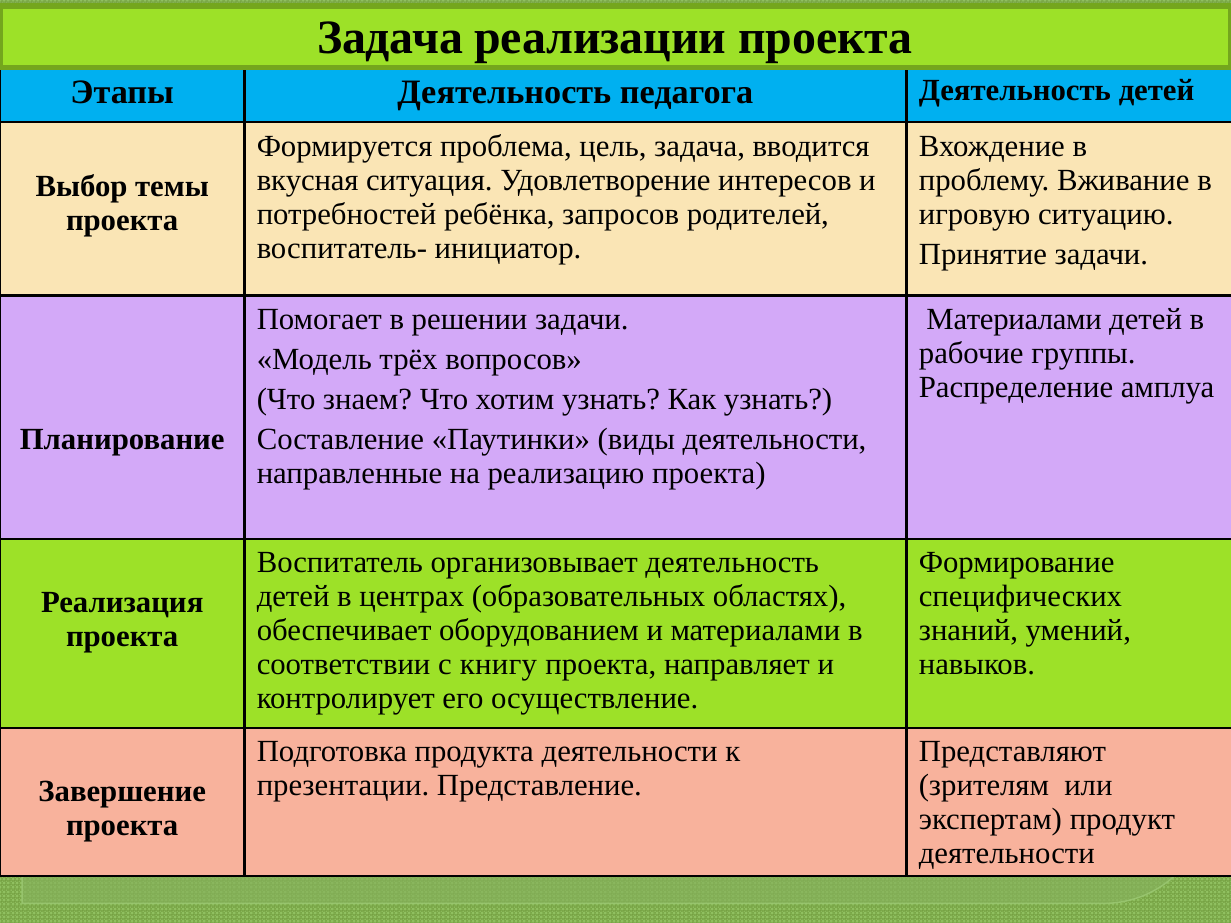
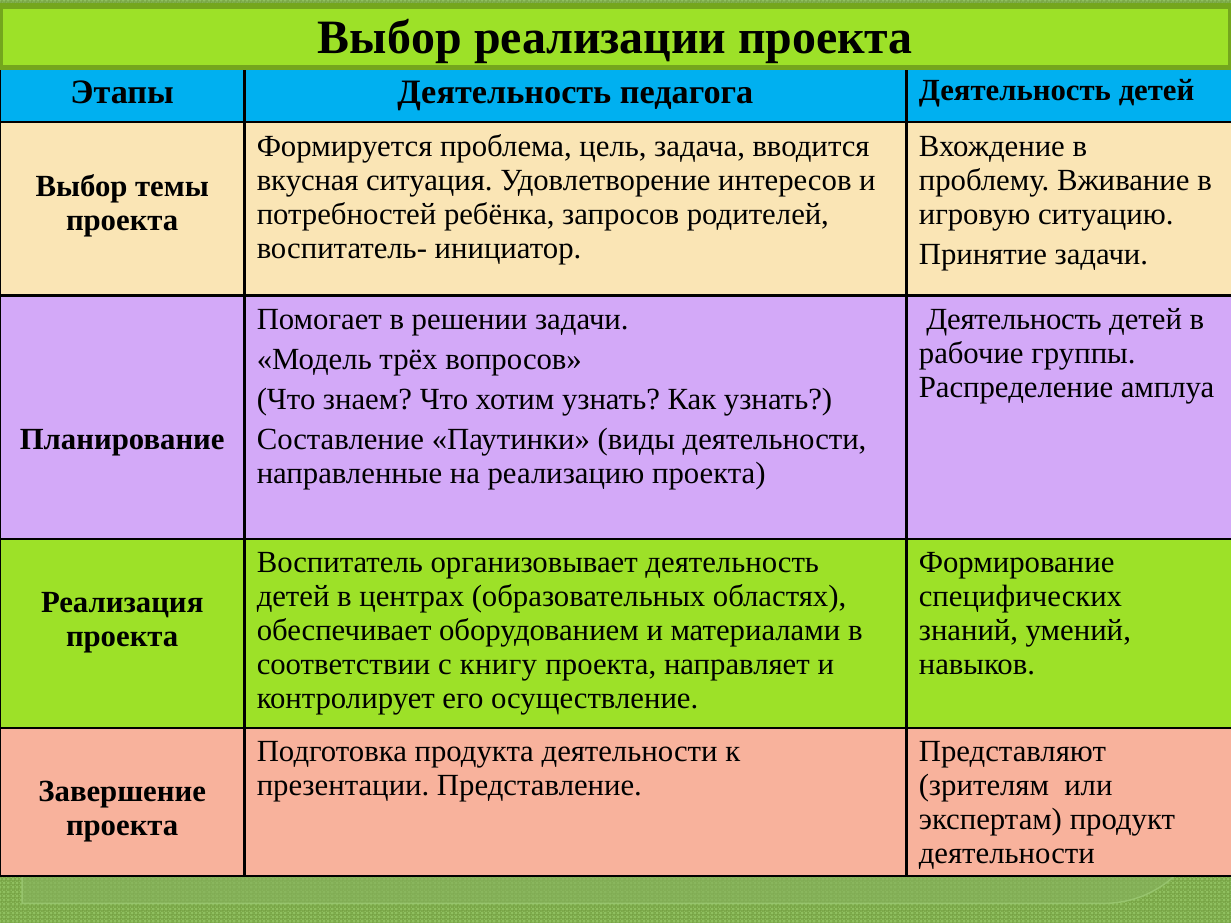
Задача: Задача -> Выбор (390, 38)
Материалами: Материалами -> Деятельность (1014, 319)
